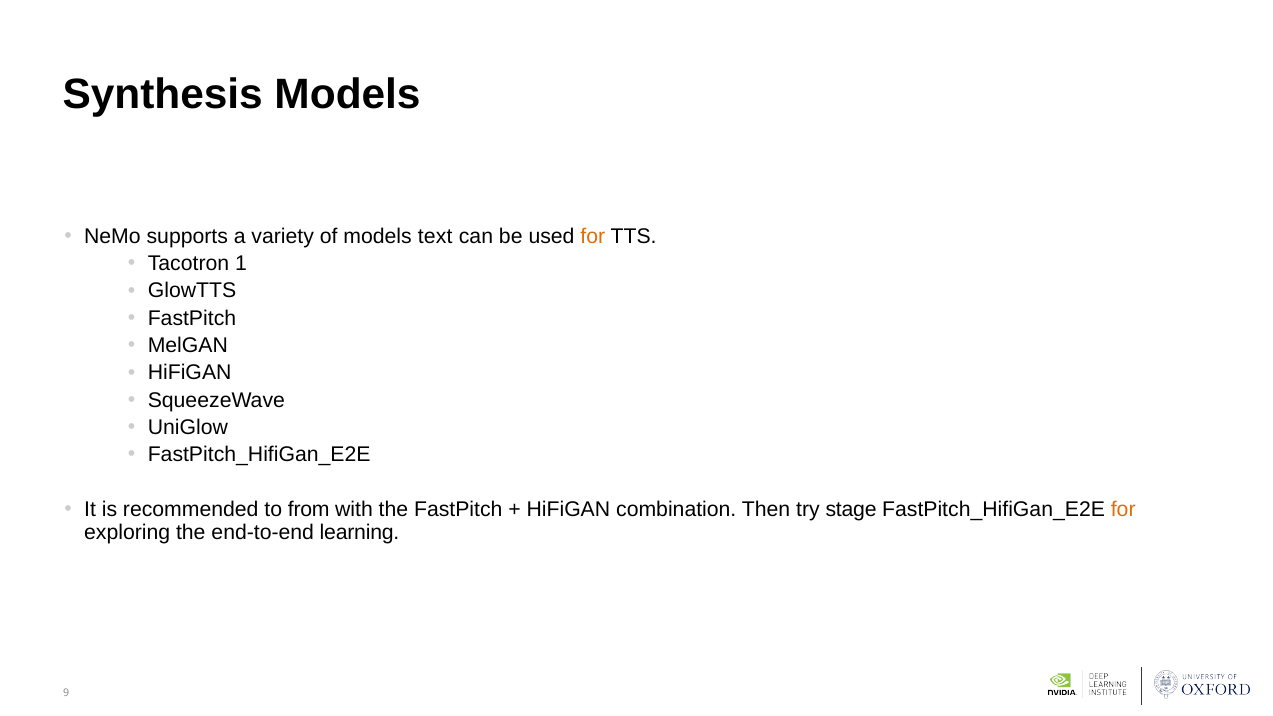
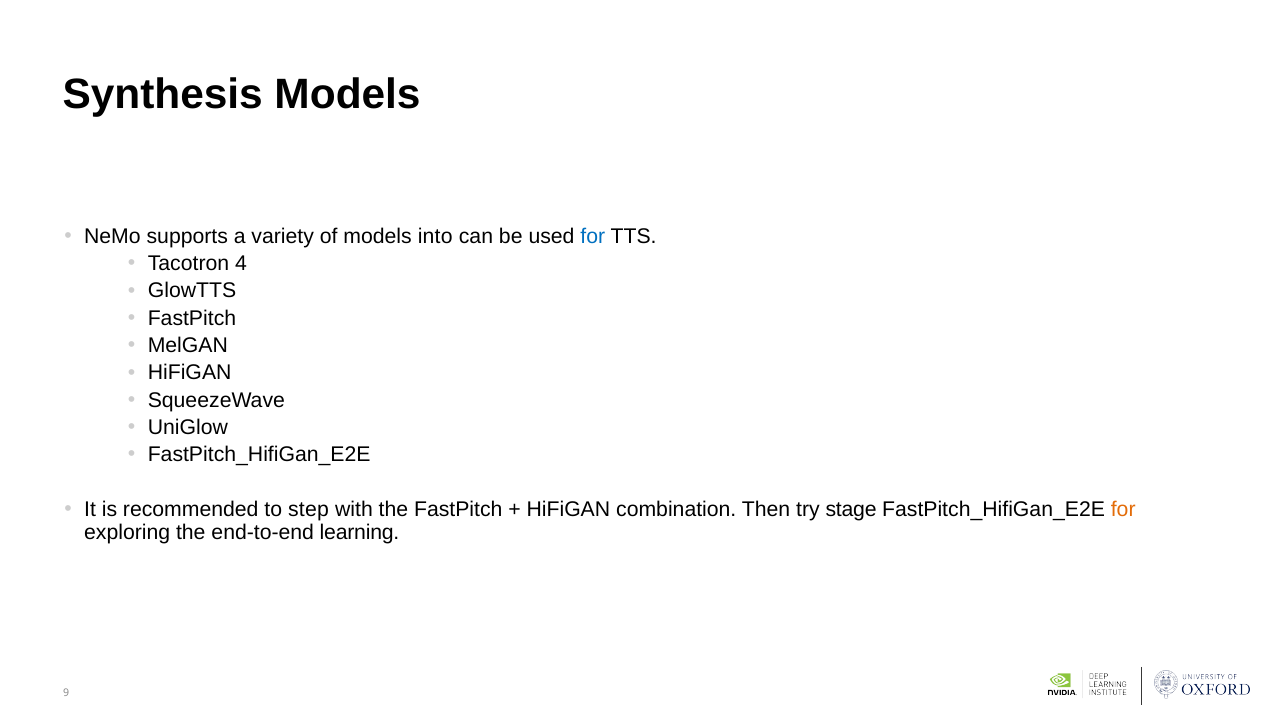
text: text -> into (435, 236)
for colour: orange -> blue (593, 236)
1: 1 -> 4 (241, 264)
from: from -> step (309, 509)
